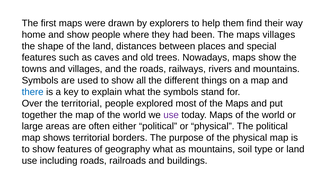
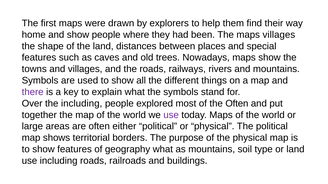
there colour: blue -> purple (33, 92)
the territorial: territorial -> including (82, 104)
of the Maps: Maps -> Often (237, 104)
